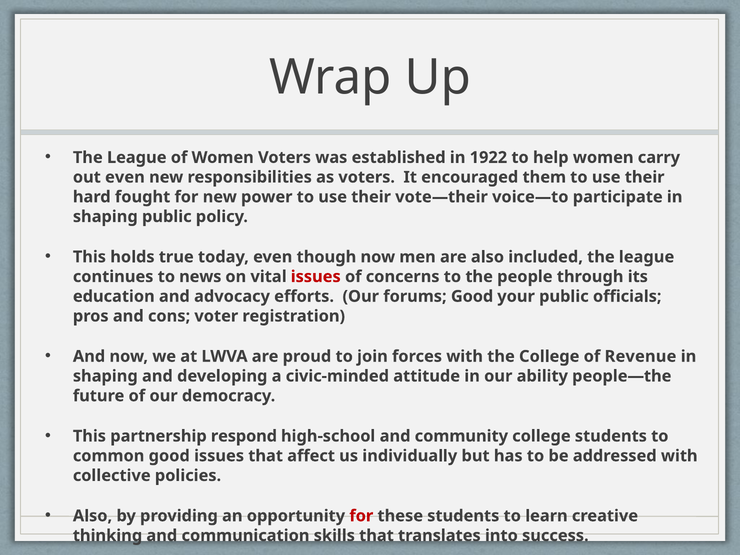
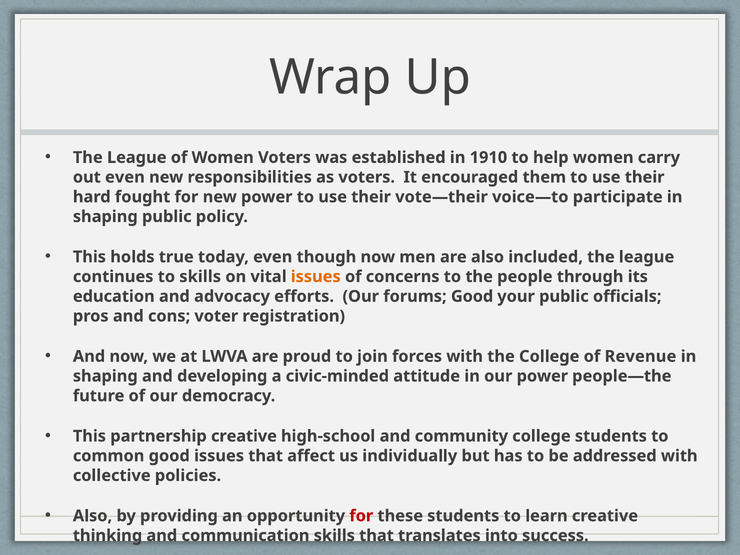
1922: 1922 -> 1910 (488, 157)
to news: news -> skills (200, 277)
issues colour: red -> orange (316, 277)
our ability: ability -> power (542, 376)
partnership respond: respond -> creative (244, 436)
